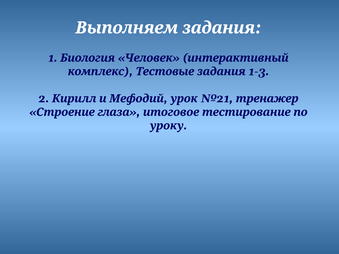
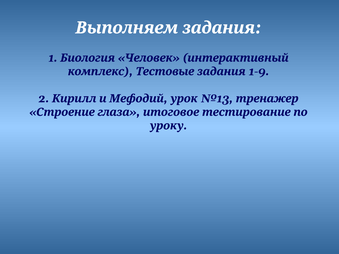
1-3: 1-3 -> 1-9 (259, 72)
№21: №21 -> №13 (217, 99)
